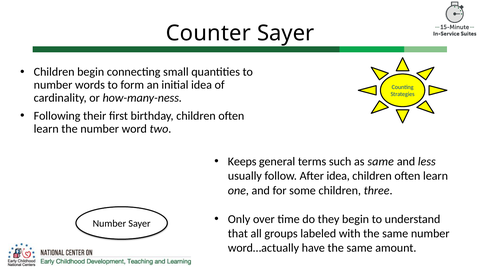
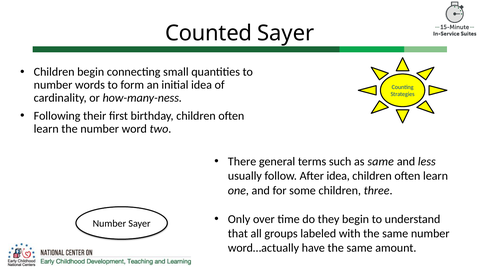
Counter: Counter -> Counted (209, 33)
Keeps: Keeps -> There (242, 162)
